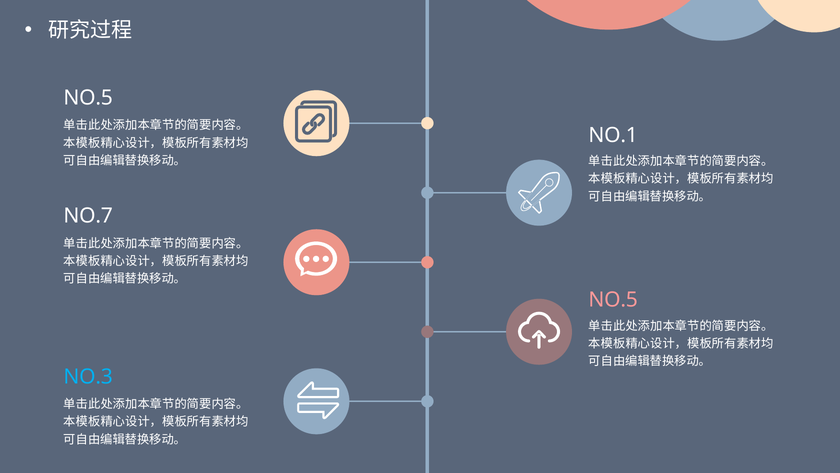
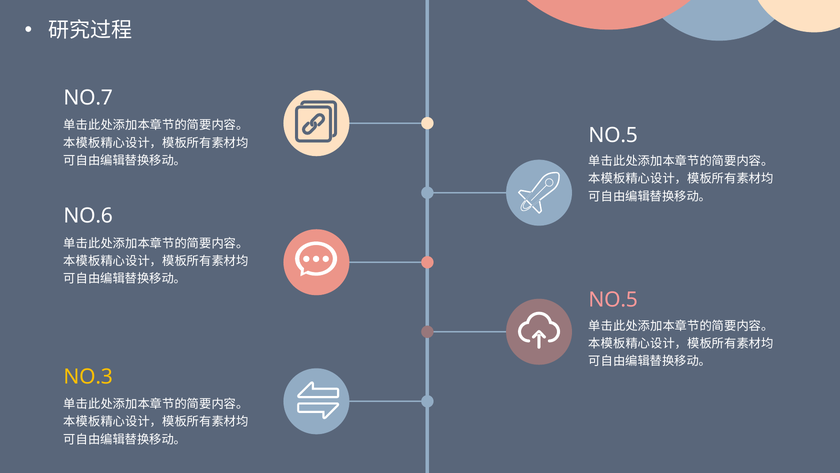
NO.5: NO.5 -> NO.7 (88, 98)
NO.1: NO.1 -> NO.5 (613, 135)
NO.7: NO.7 -> NO.6 (88, 216)
NO.3 colour: light blue -> yellow (88, 376)
